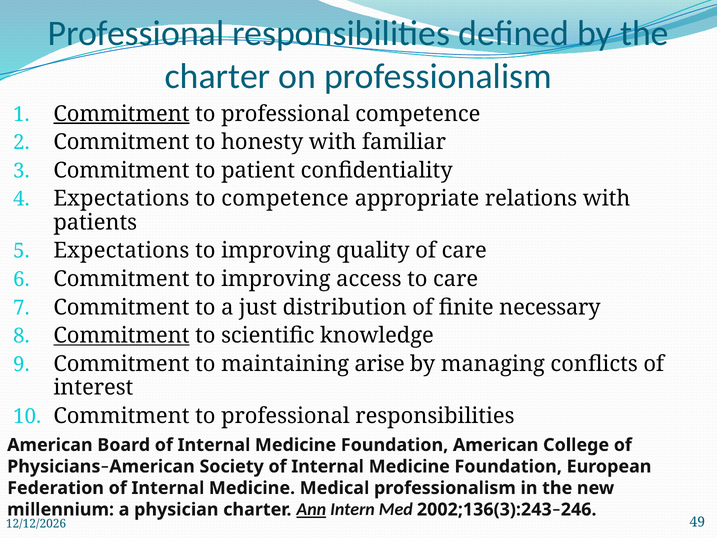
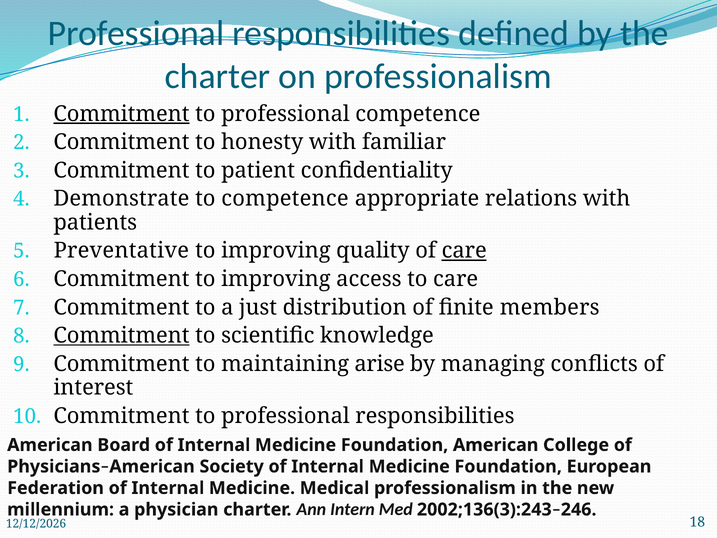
Expectations: Expectations -> Demonstrate (121, 199)
Expectations: Expectations -> Preventative (121, 251)
care underline: none -> present (464, 251)
necessary: necessary -> members (550, 307)
Ann underline: present -> none (311, 509)
49: 49 -> 18 (697, 522)
